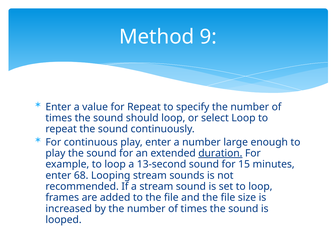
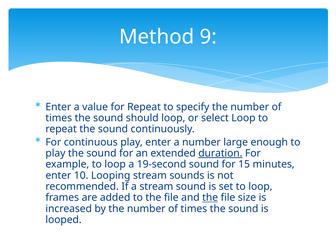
13-second: 13-second -> 19-second (162, 164)
68: 68 -> 10 (81, 175)
the underline: none -> present (210, 198)
